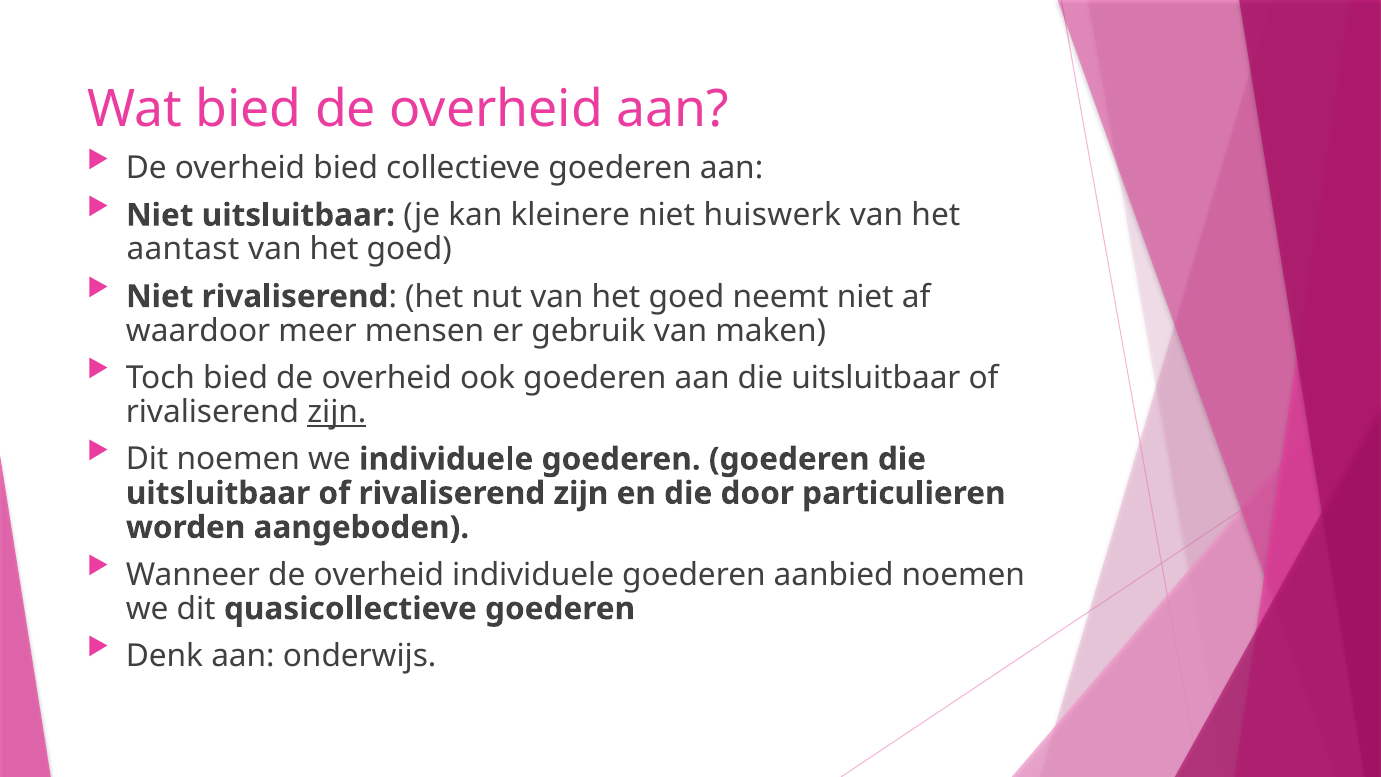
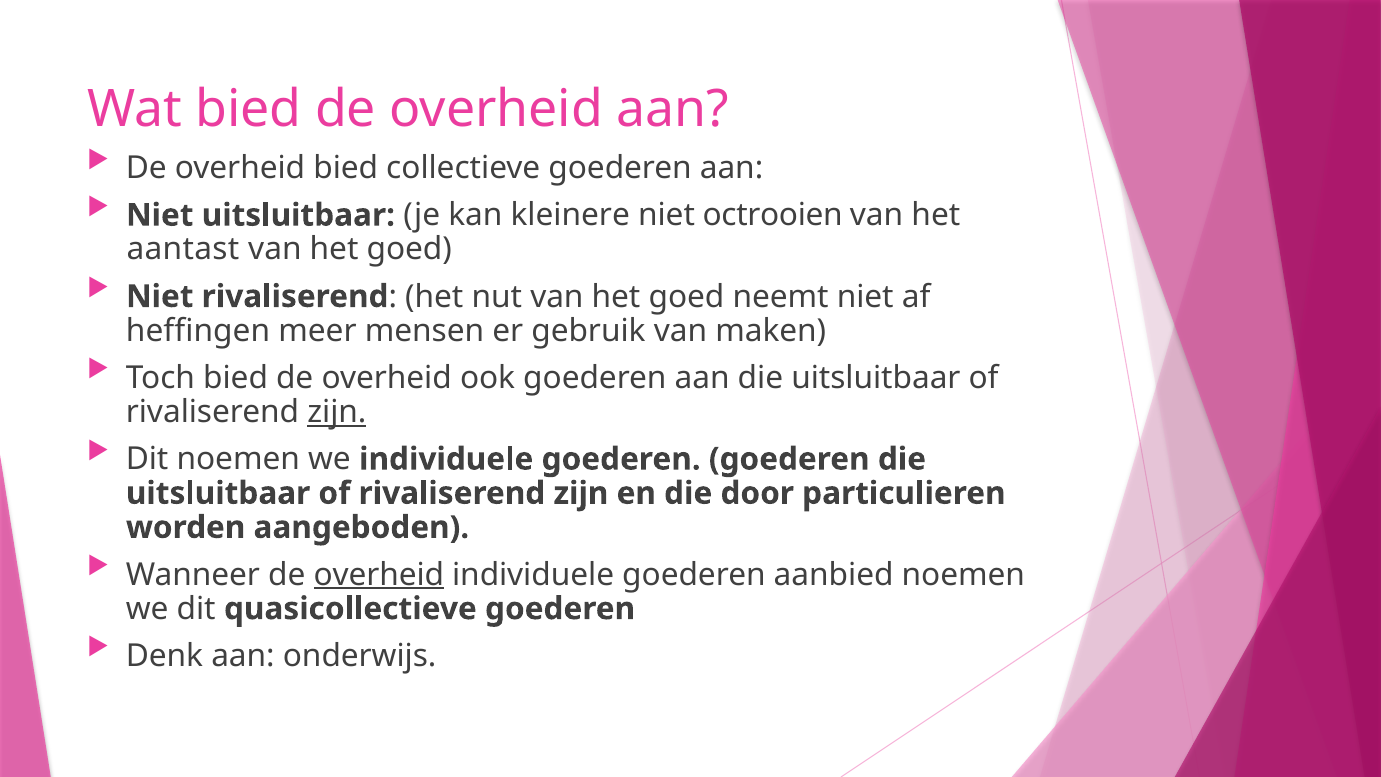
huiswerk: huiswerk -> octrooien (773, 215)
waardoor: waardoor -> heffingen (198, 331)
overheid underline: none -> present (379, 574)
